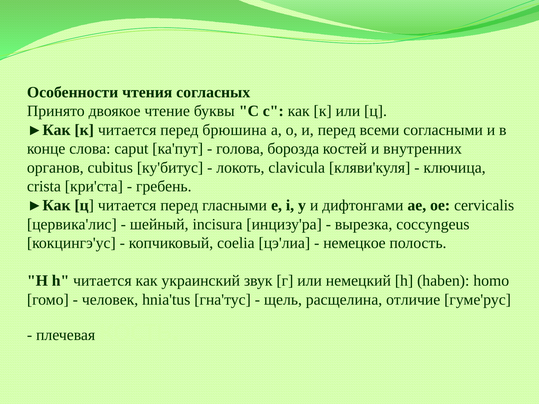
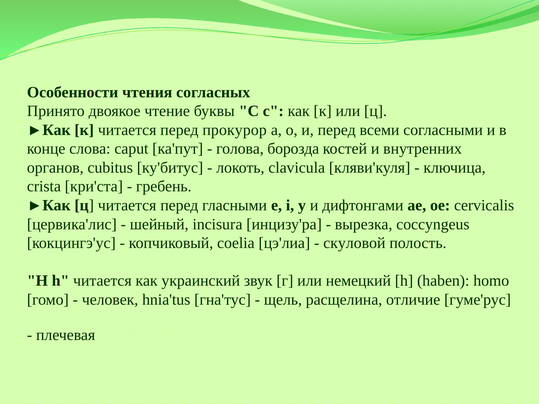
брюшина: брюшина -> прокурор (235, 130)
немецкое: немецкое -> скуловой (354, 243)
